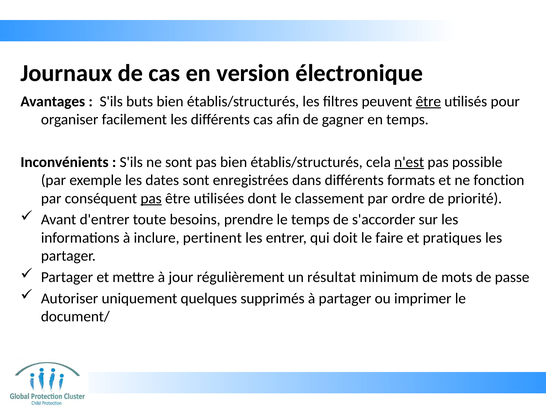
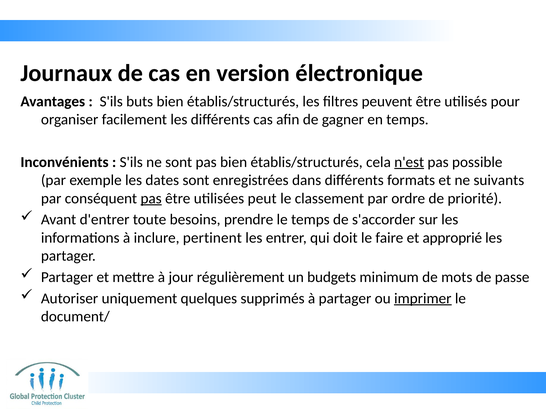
être underline: present -> none (428, 102)
fonction: fonction -> suivants (499, 180)
dont: dont -> peut (262, 199)
pratiques: pratiques -> approprié (452, 238)
résultat: résultat -> budgets (332, 278)
imprimer underline: none -> present (423, 299)
